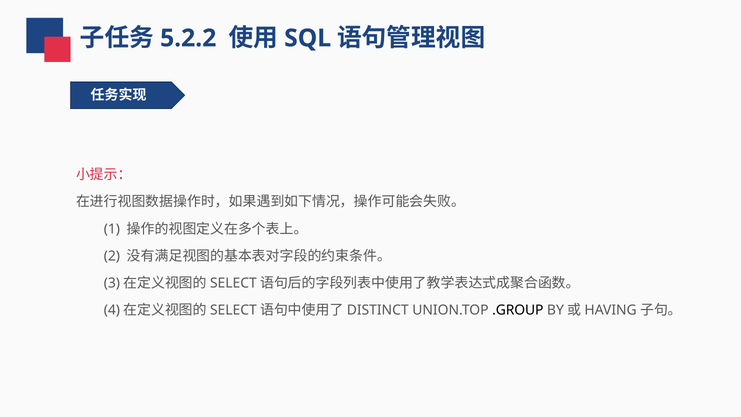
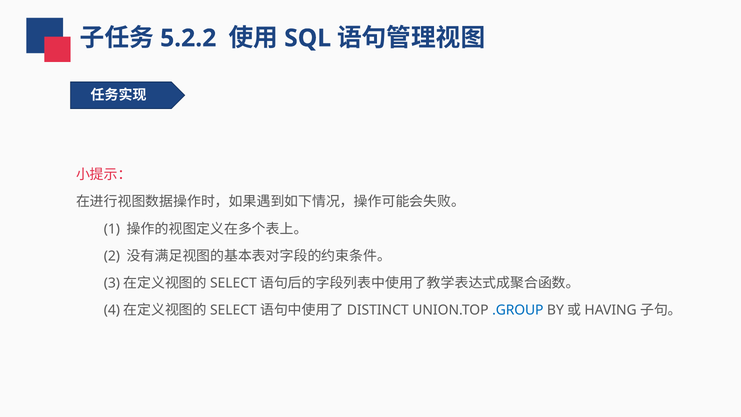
.GROUP colour: black -> blue (518, 310)
